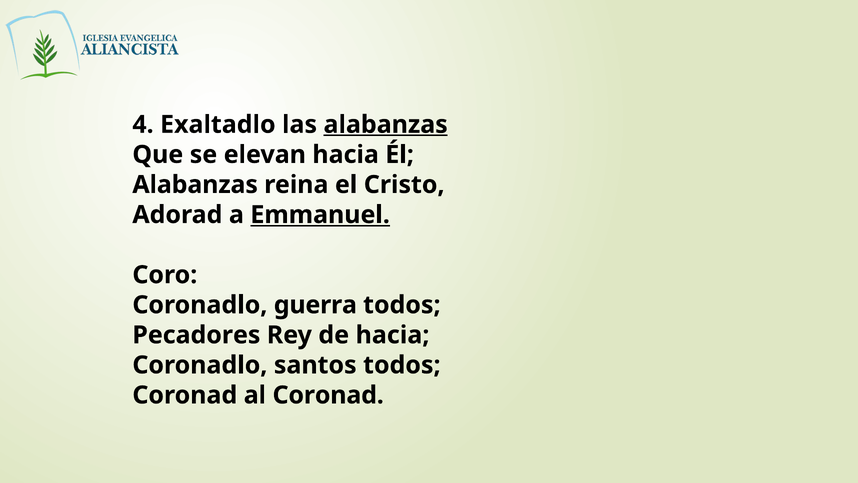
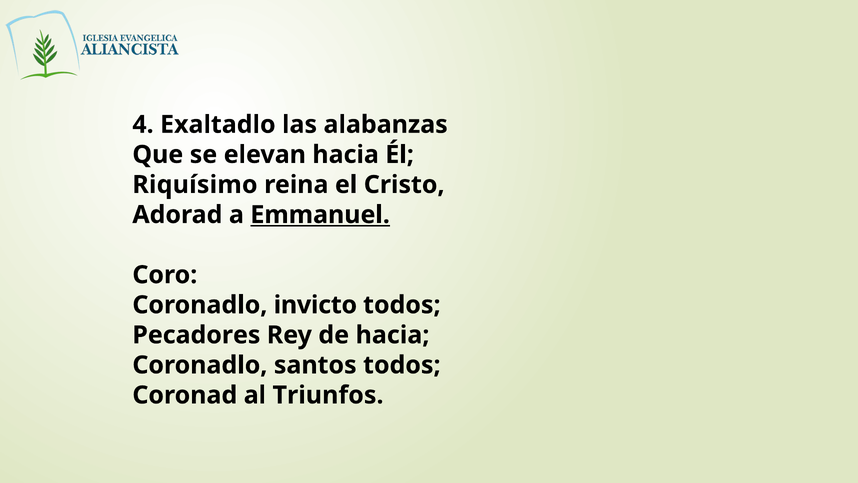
alabanzas underline: present -> none (386, 124)
Alabanzas: Alabanzas -> Riquísimo (195, 185)
guerra: guerra -> invicto (315, 305)
al Coronad: Coronad -> Triunfos (328, 395)
